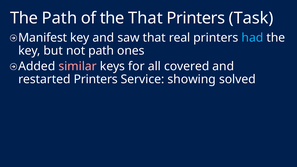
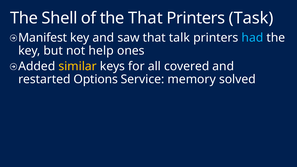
The Path: Path -> Shell (60, 18)
real: real -> talk (179, 38)
not path: path -> help (101, 51)
similar colour: pink -> yellow (78, 66)
restarted Printers: Printers -> Options (96, 79)
showing: showing -> memory (192, 79)
